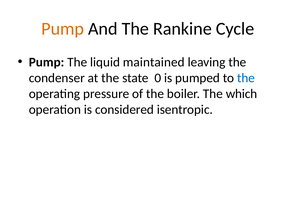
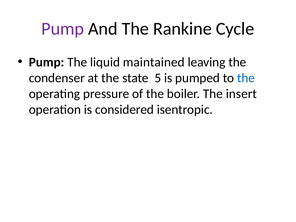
Pump colour: orange -> purple (63, 29)
0: 0 -> 5 (158, 78)
which: which -> insert (241, 94)
